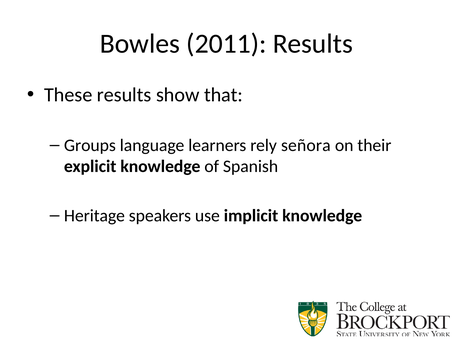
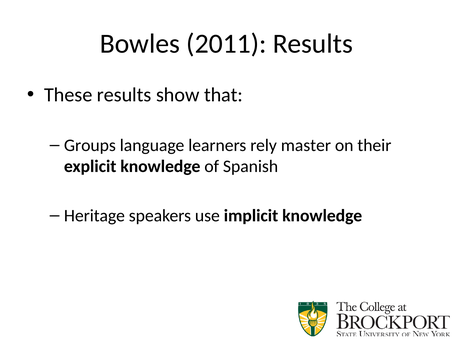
señora: señora -> master (306, 146)
